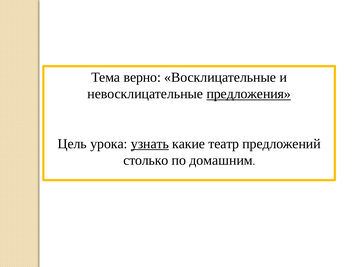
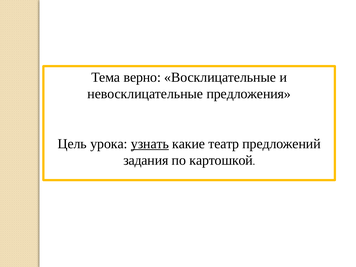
предложения underline: present -> none (249, 94)
столько: столько -> задания (146, 160)
домашним: домашним -> картошкой (221, 160)
